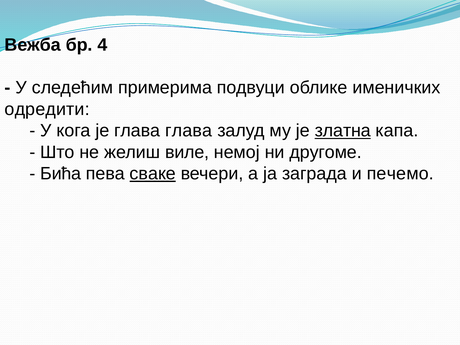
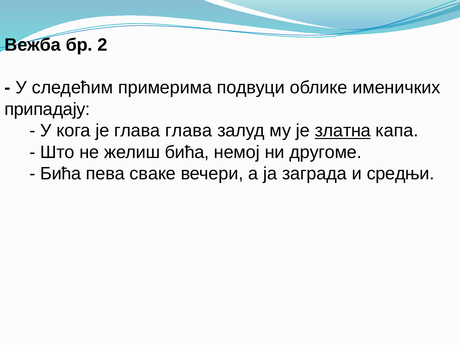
4: 4 -> 2 (102, 45)
одредити: одредити -> припадају (47, 109)
желиш виле: виле -> бића (187, 152)
сваке underline: present -> none (153, 174)
печемо: печемо -> средњи (401, 174)
